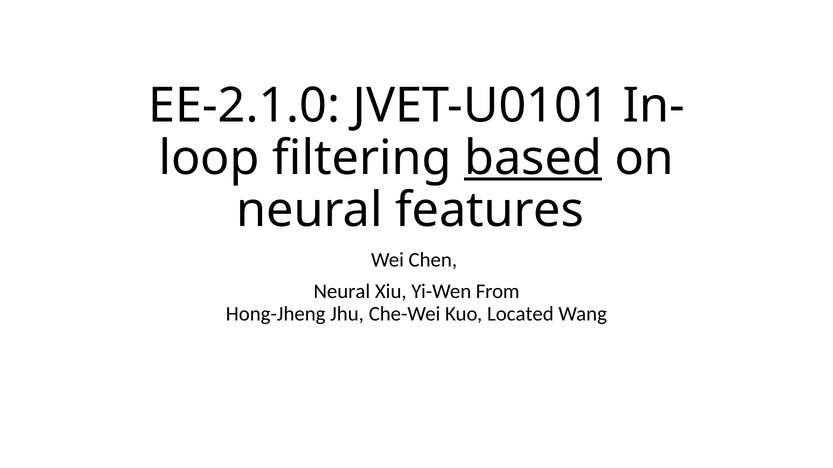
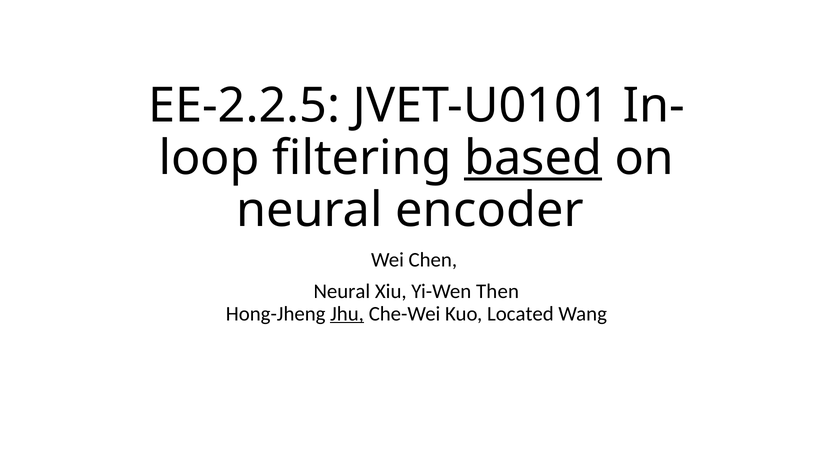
EE-2.1.0: EE-2.1.0 -> EE-2.2.5 (244, 106)
features: features -> encoder (490, 211)
From: From -> Then (498, 292)
Jhu underline: none -> present (347, 314)
